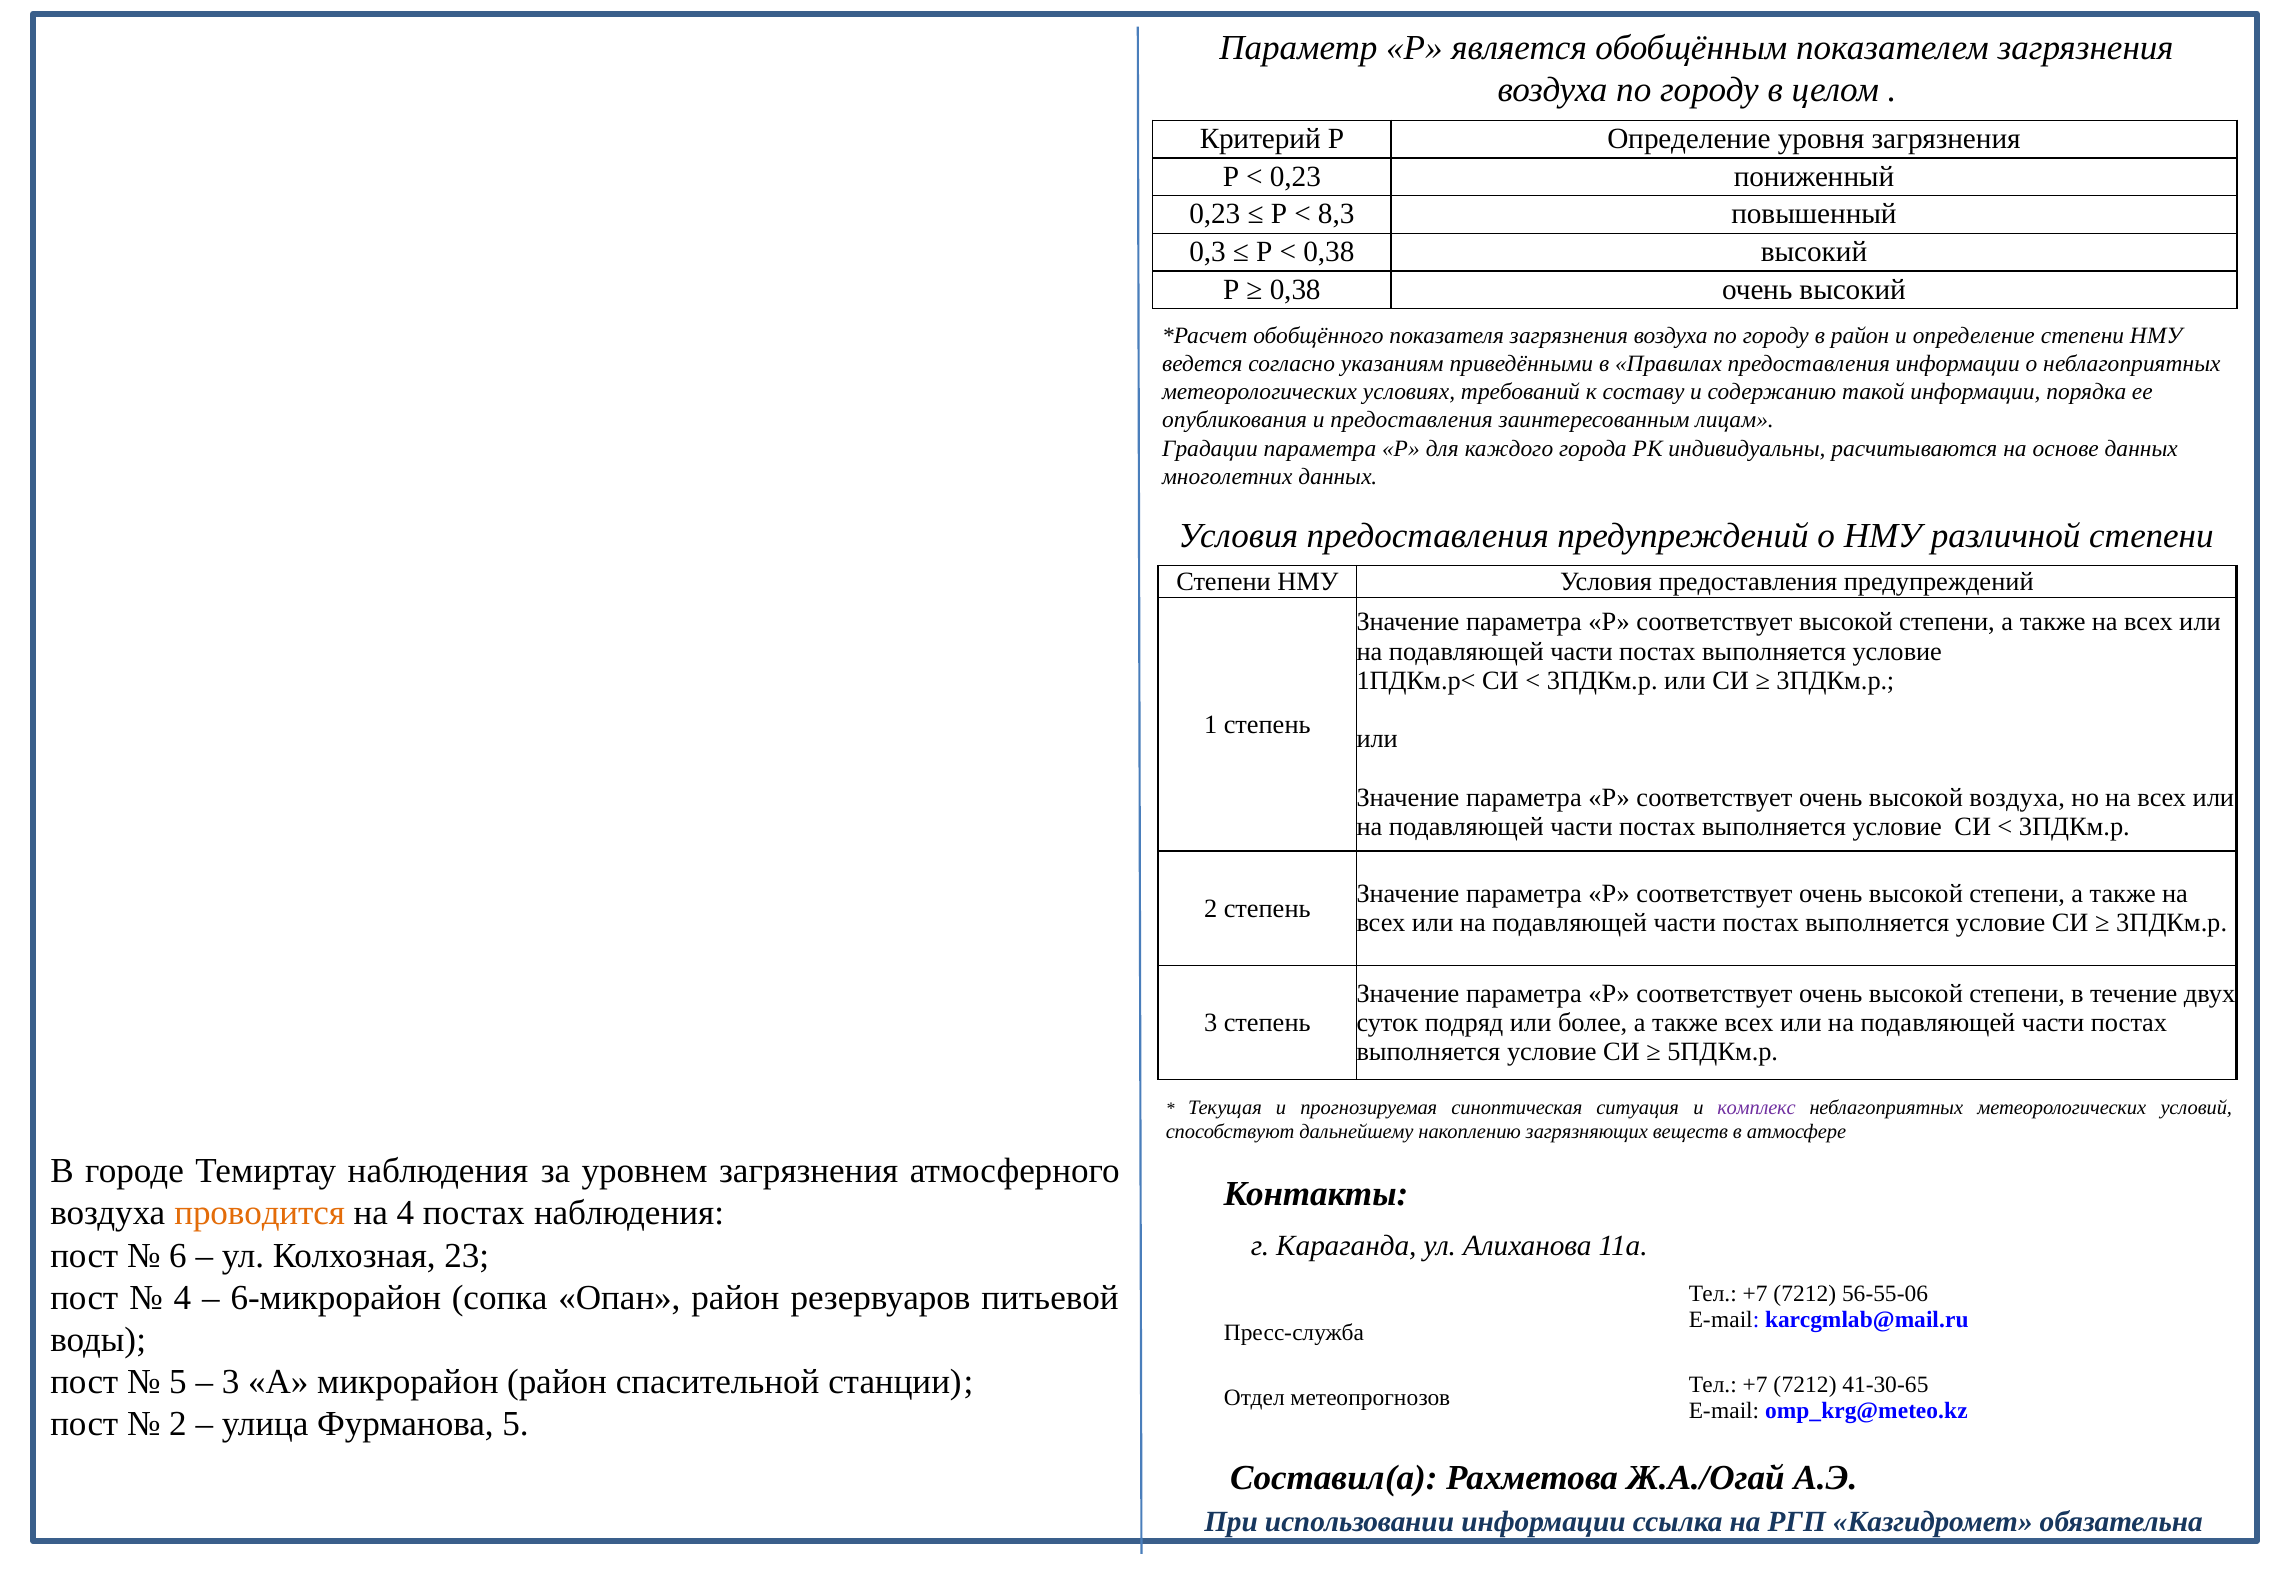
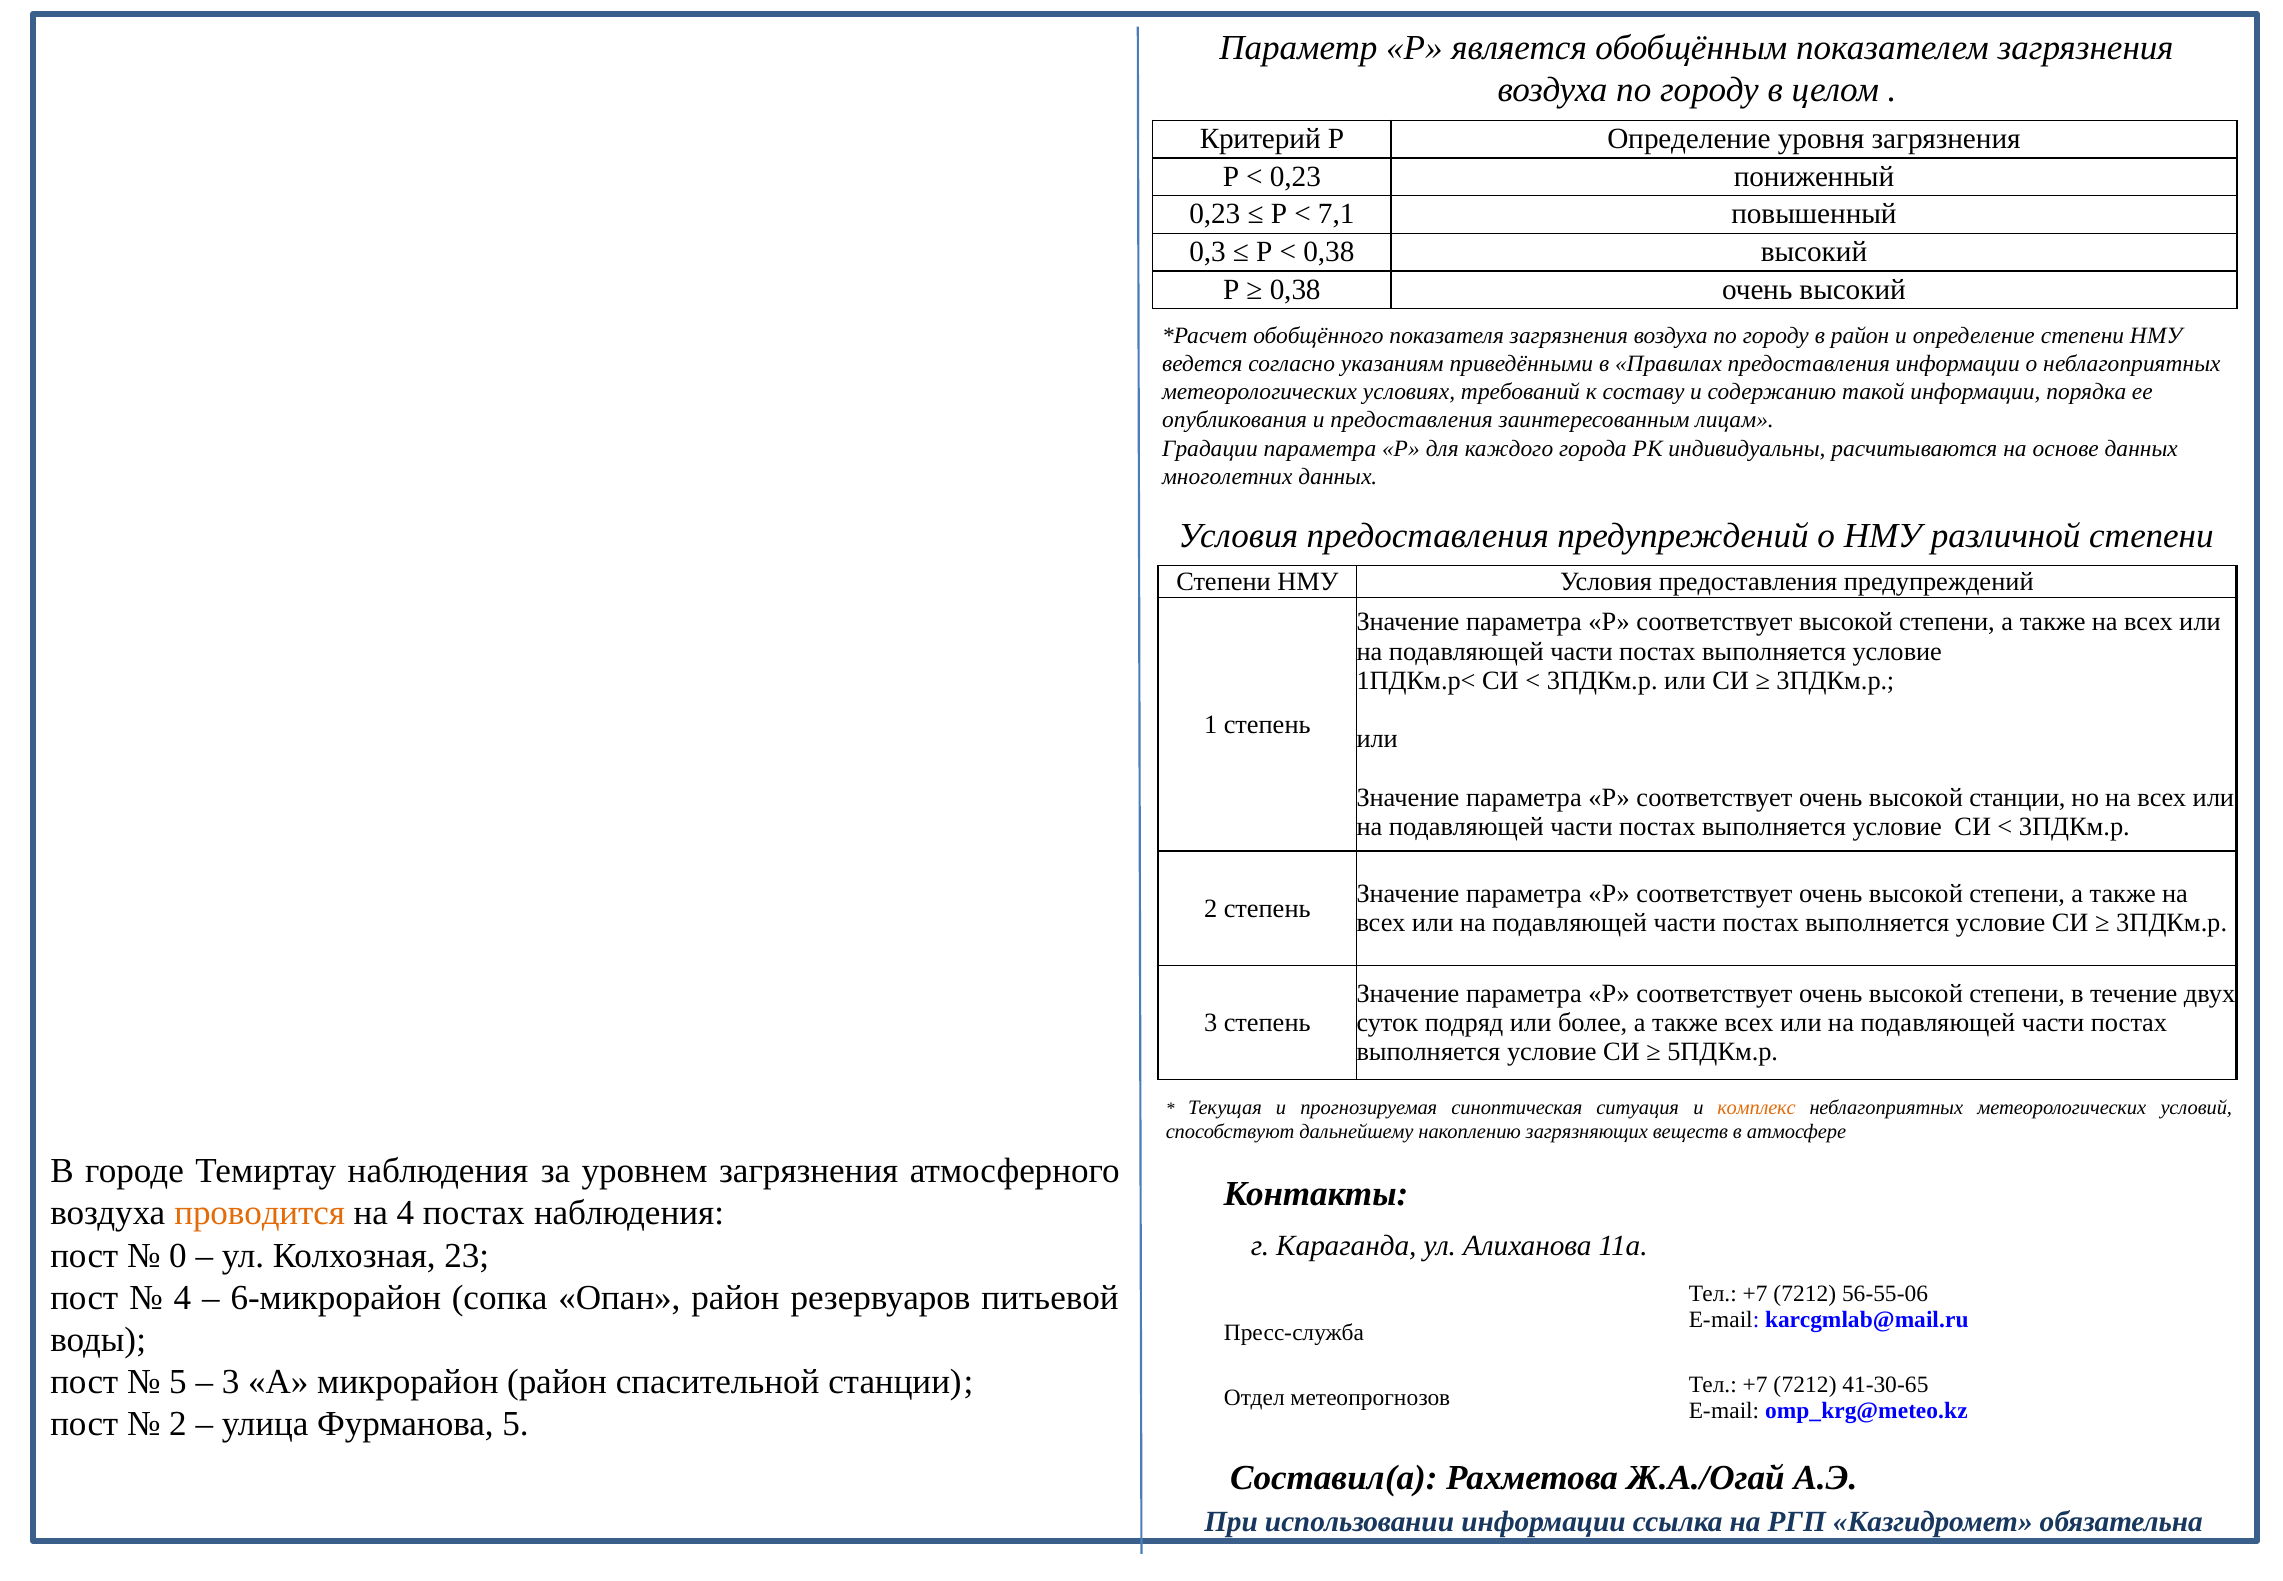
8,3: 8,3 -> 7,1 (1336, 214)
высокой воздуха: воздуха -> станции (2017, 797)
комплекс colour: purple -> orange (1756, 1107)
6: 6 -> 0 (178, 1255)
